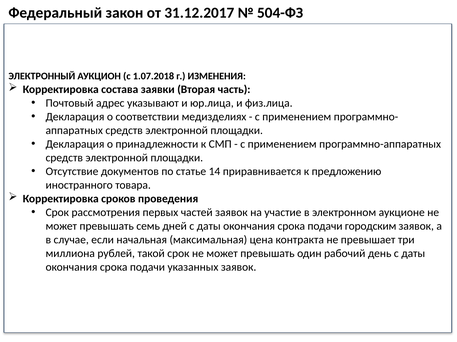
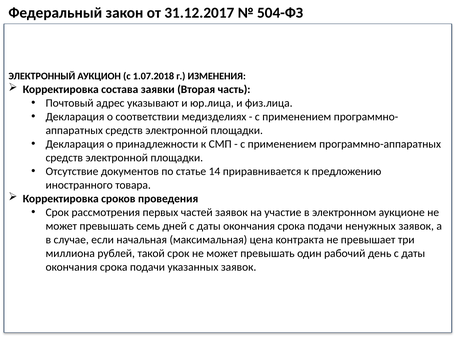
городским: городским -> ненужных (370, 227)
